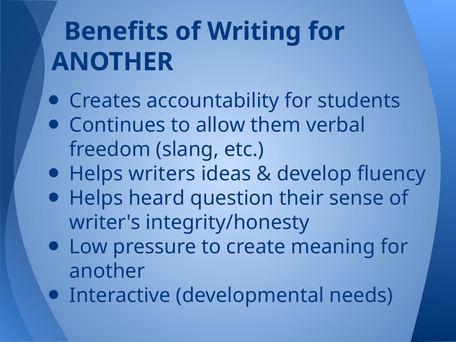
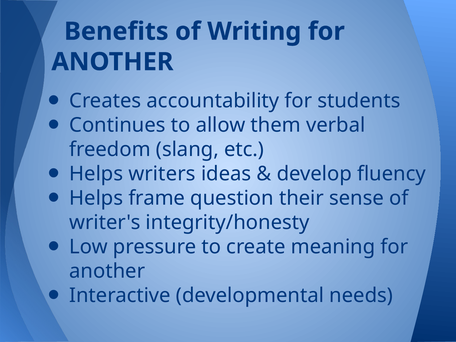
heard: heard -> frame (157, 198)
